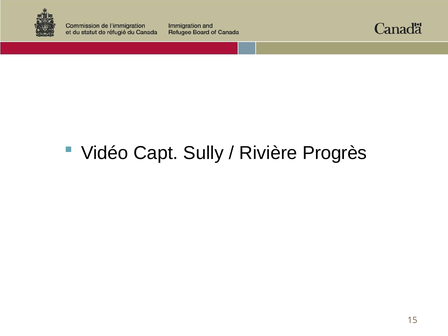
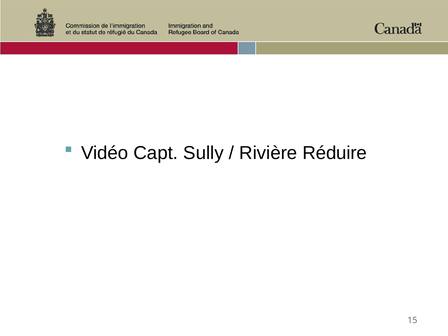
Progrès: Progrès -> Réduire (335, 153)
